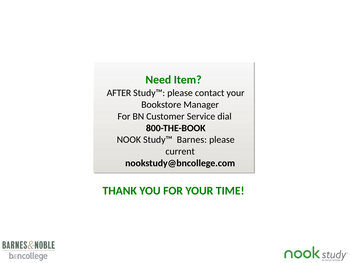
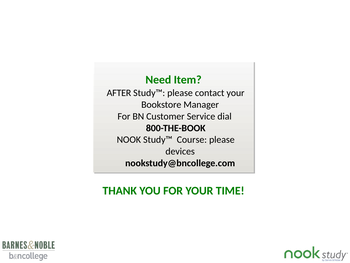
Barnes: Barnes -> Course (192, 140)
current: current -> devices (180, 151)
